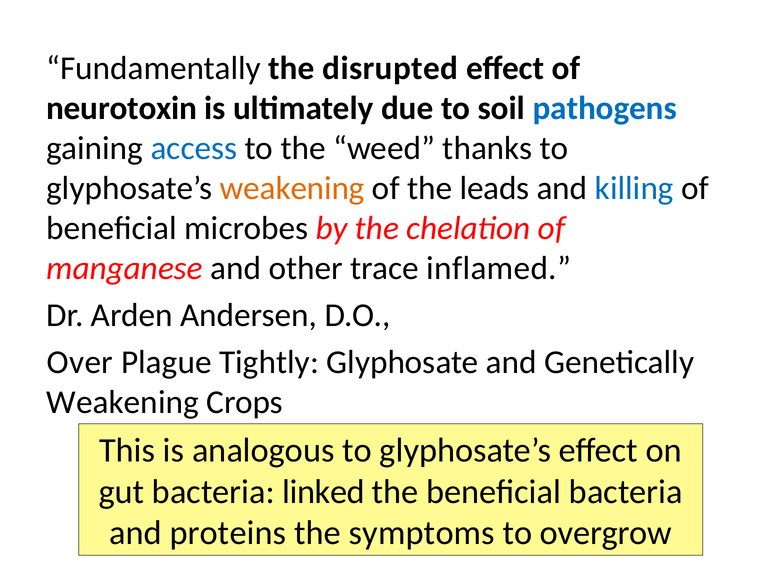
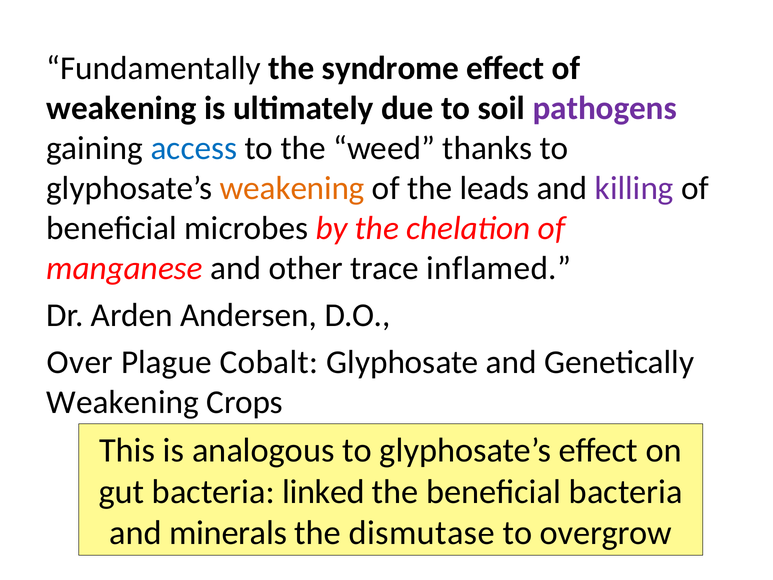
disrupted: disrupted -> syndrome (390, 68)
neurotoxin: neurotoxin -> weakening (122, 108)
pathogens colour: blue -> purple (605, 108)
killing colour: blue -> purple (634, 188)
Tightly: Tightly -> Cobalt (269, 362)
proteins: proteins -> minerals (228, 533)
symptoms: symptoms -> dismutase (422, 533)
